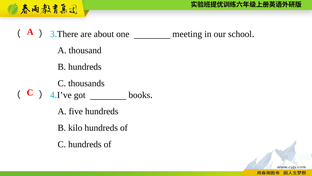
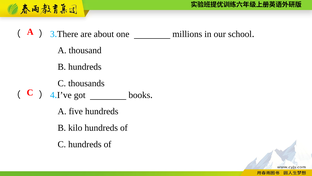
meeting: meeting -> millions (187, 34)
